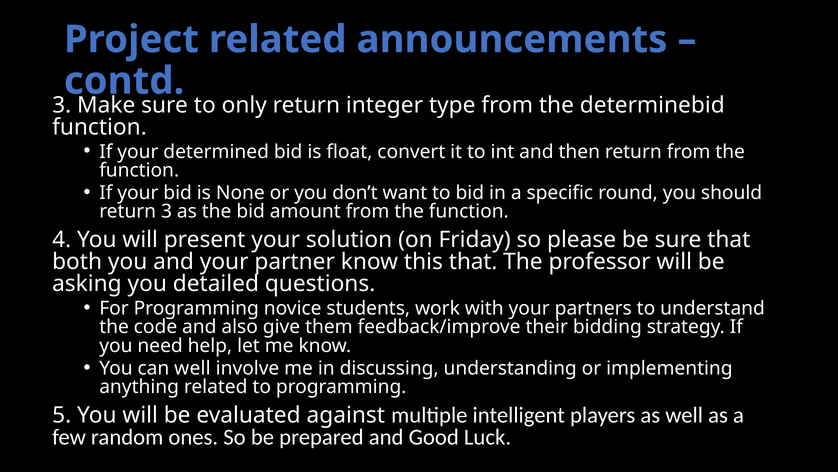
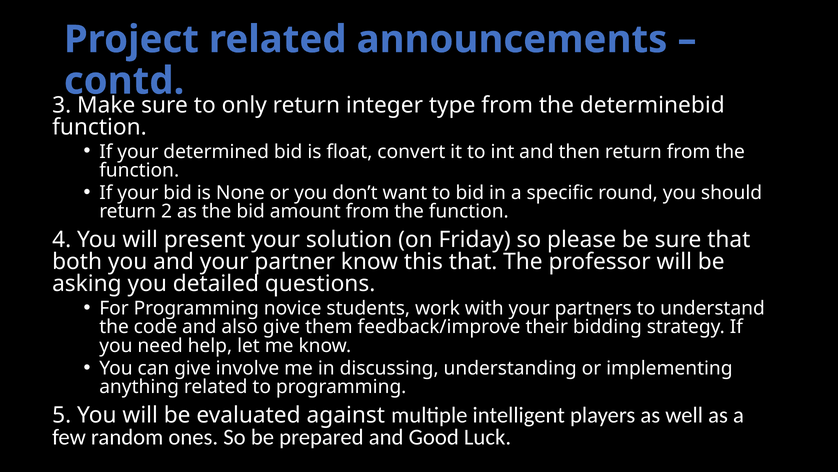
return 3: 3 -> 2 (167, 211)
can well: well -> give (193, 368)
